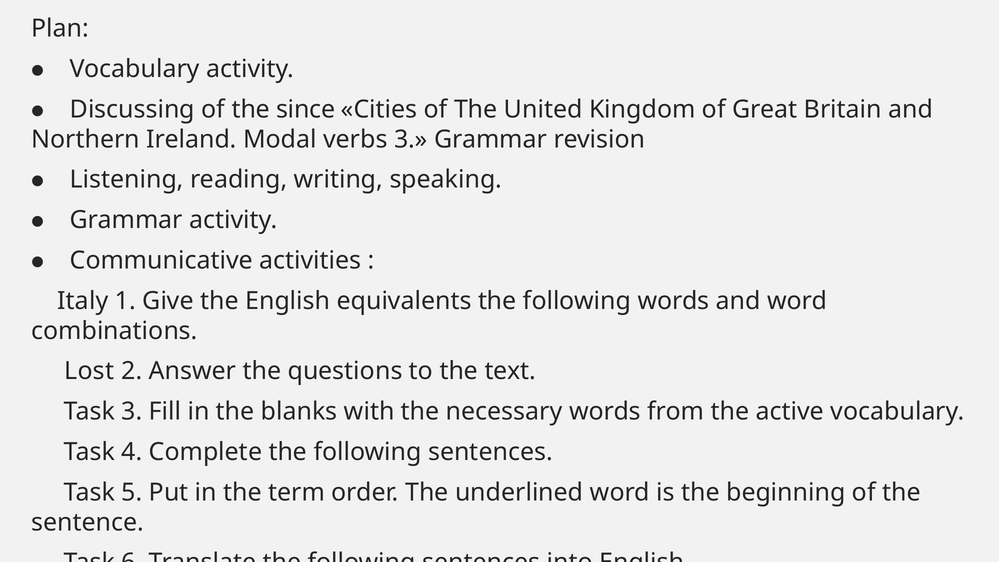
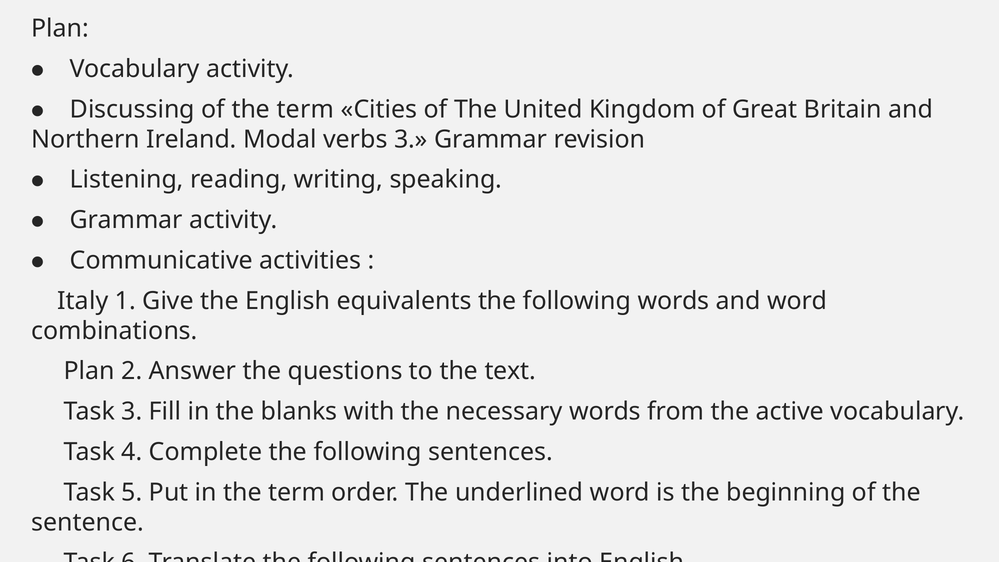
of the since: since -> term (305, 109)
Lost: Lost -> Plan (89, 371)
